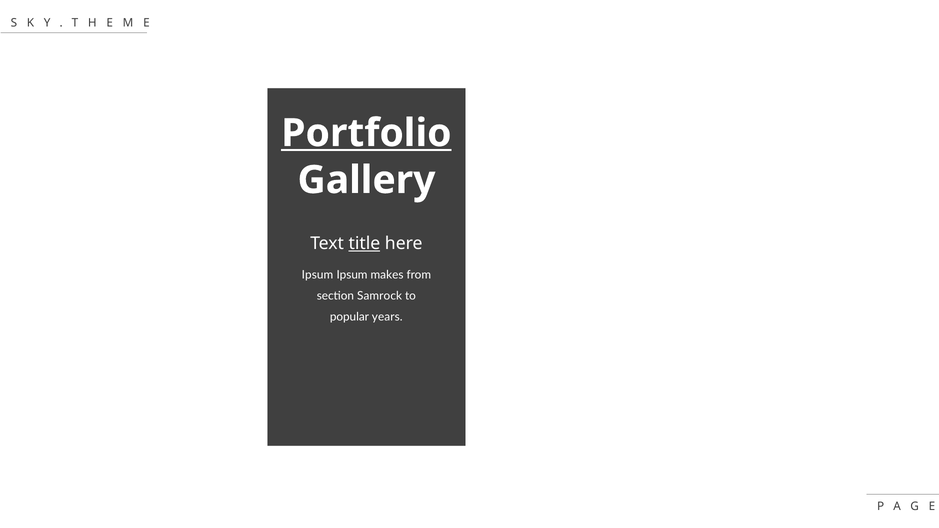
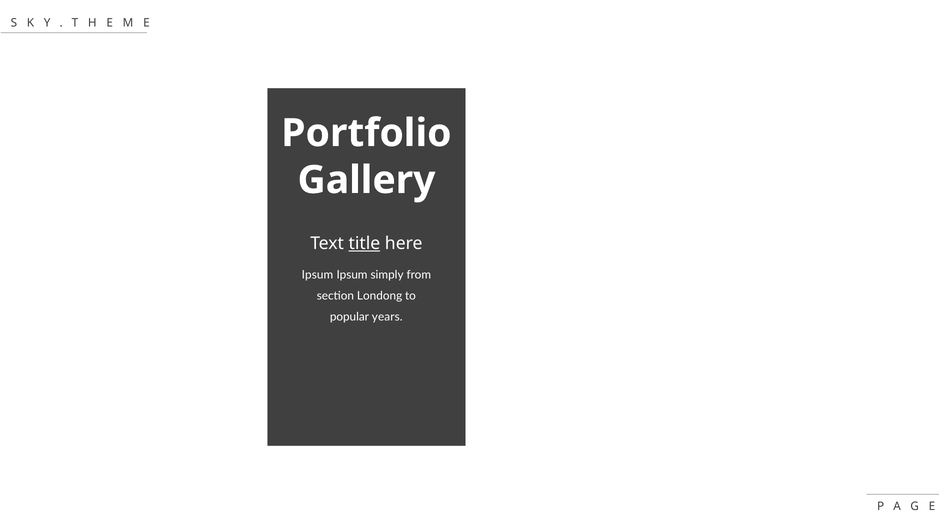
Portfolio underline: present -> none (366, 133)
makes: makes -> simply (387, 275)
Samrock: Samrock -> Londong (380, 296)
